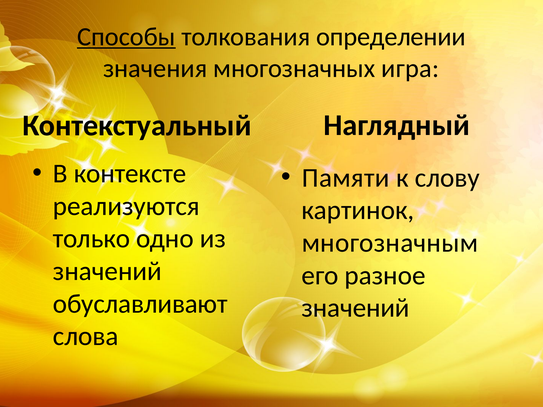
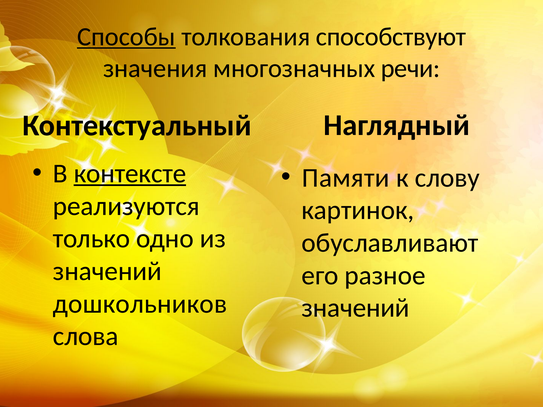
определении: определении -> способствуют (391, 37)
игра: игра -> речи (411, 68)
контексте underline: none -> present (130, 174)
многозначным: многозначным -> обуславливают (390, 243)
обуславливают: обуславливают -> дошкольников (140, 304)
